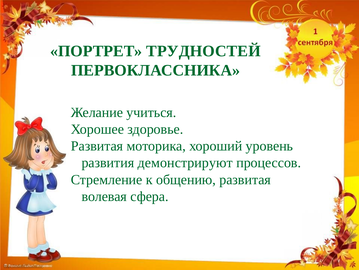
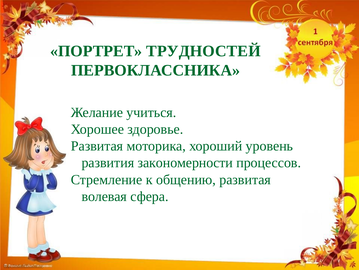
демонстрируют: демонстрируют -> закономерности (185, 162)
